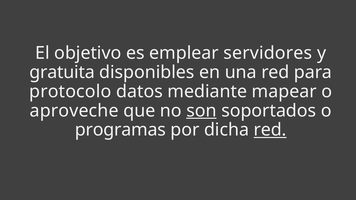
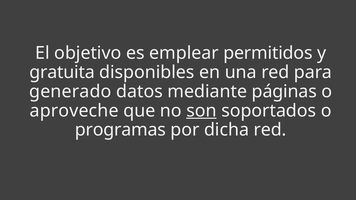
servidores: servidores -> permitidos (268, 53)
protocolo: protocolo -> generado (70, 92)
mapear: mapear -> páginas (284, 92)
red underline: present -> none (270, 130)
